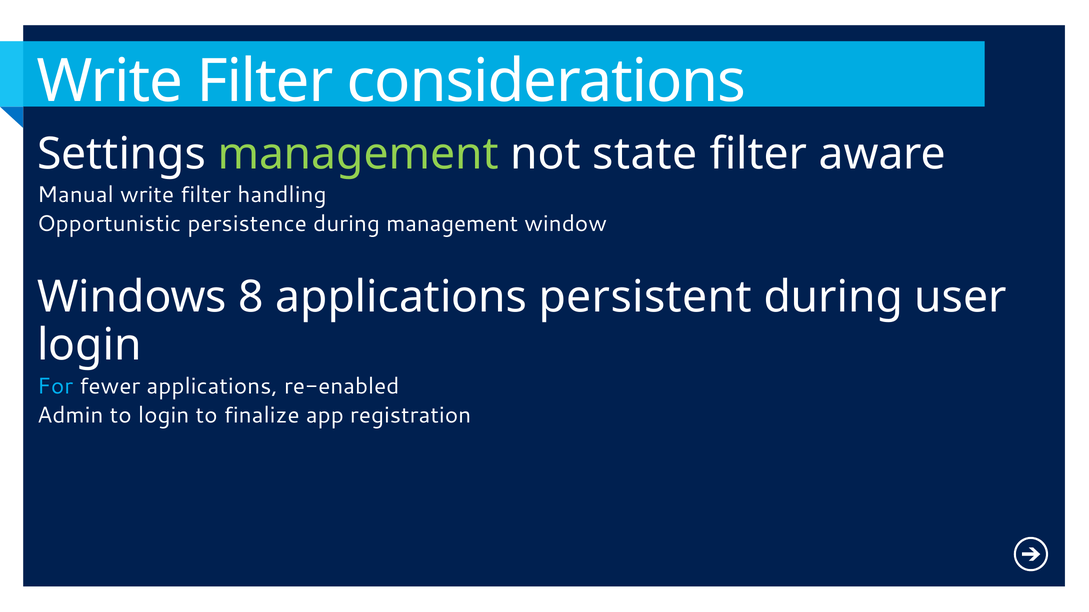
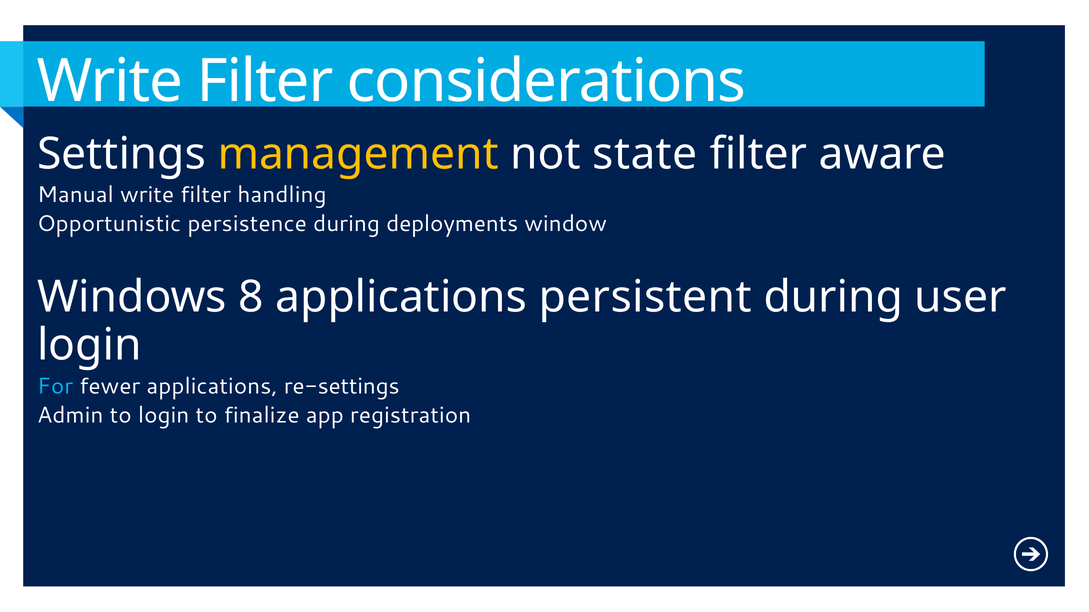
management colour: light green -> yellow (358, 154)
during management: management -> deployments (452, 224)
re-enabled: re-enabled -> re-settings (342, 386)
